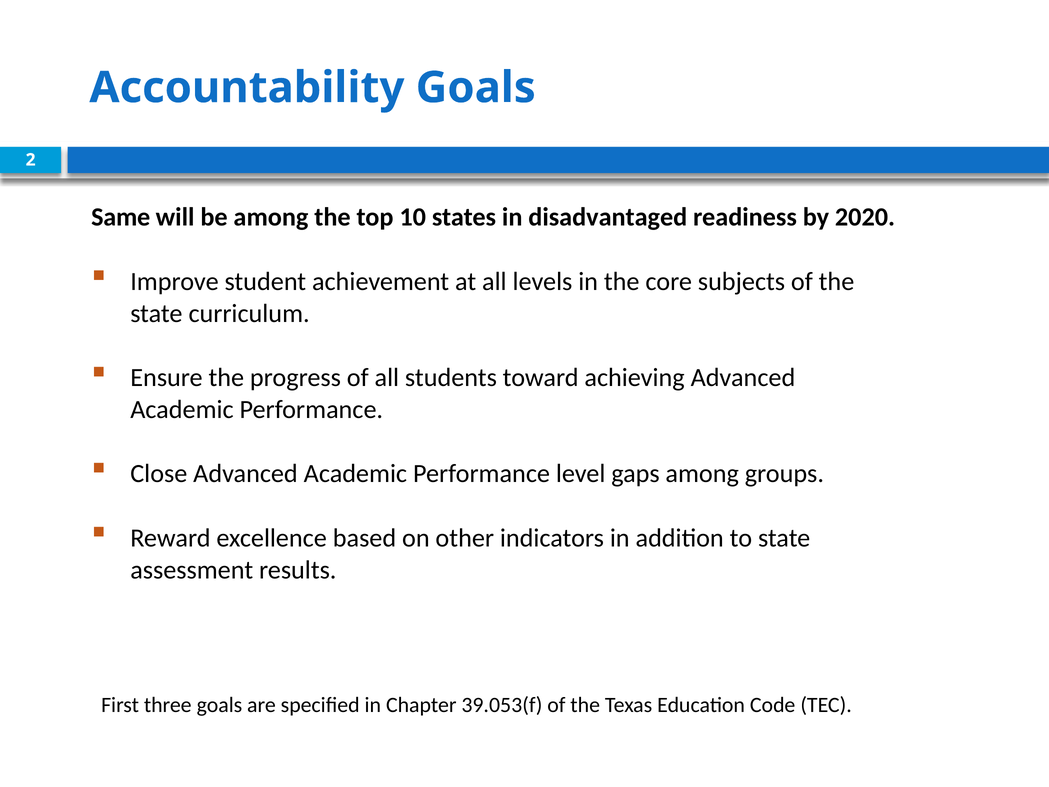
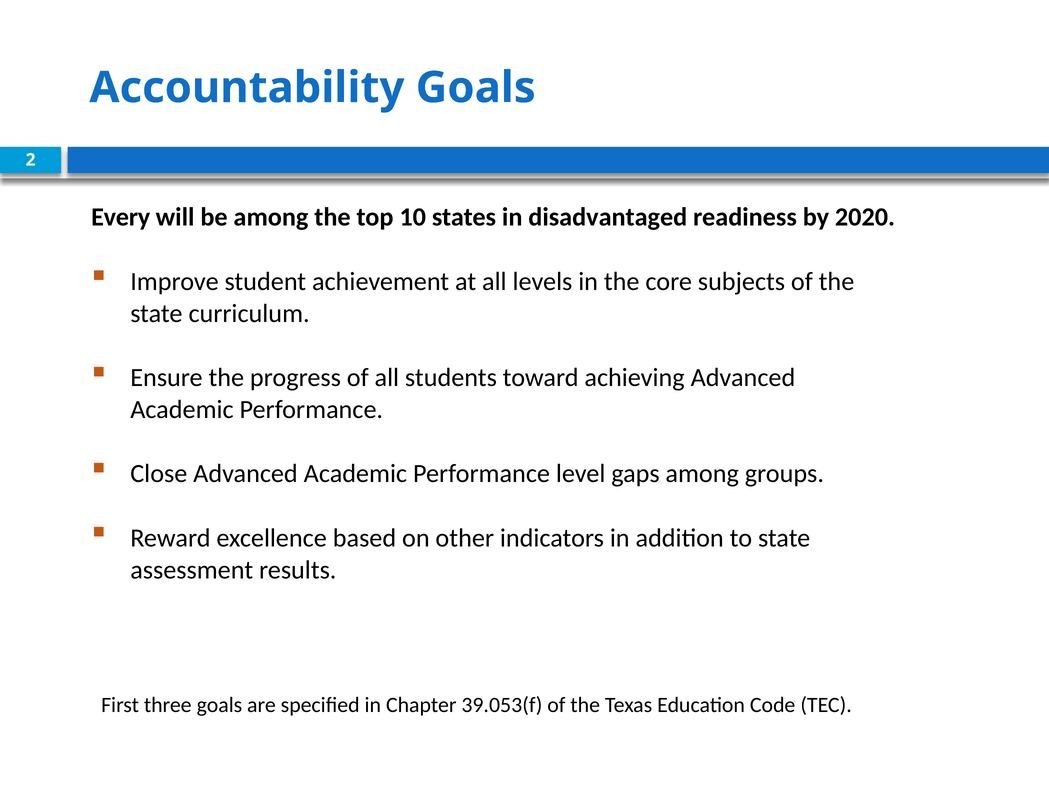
Same: Same -> Every (121, 217)
